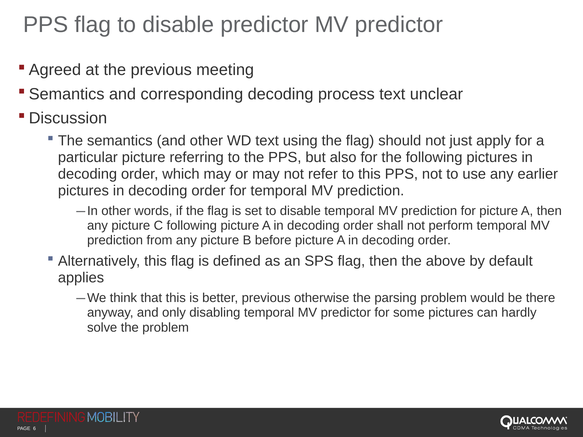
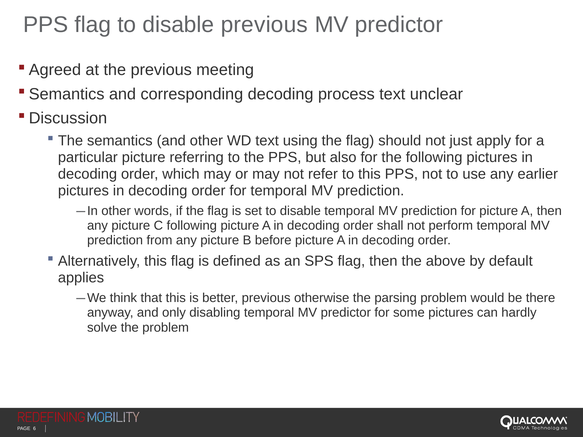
disable predictor: predictor -> previous (264, 25)
